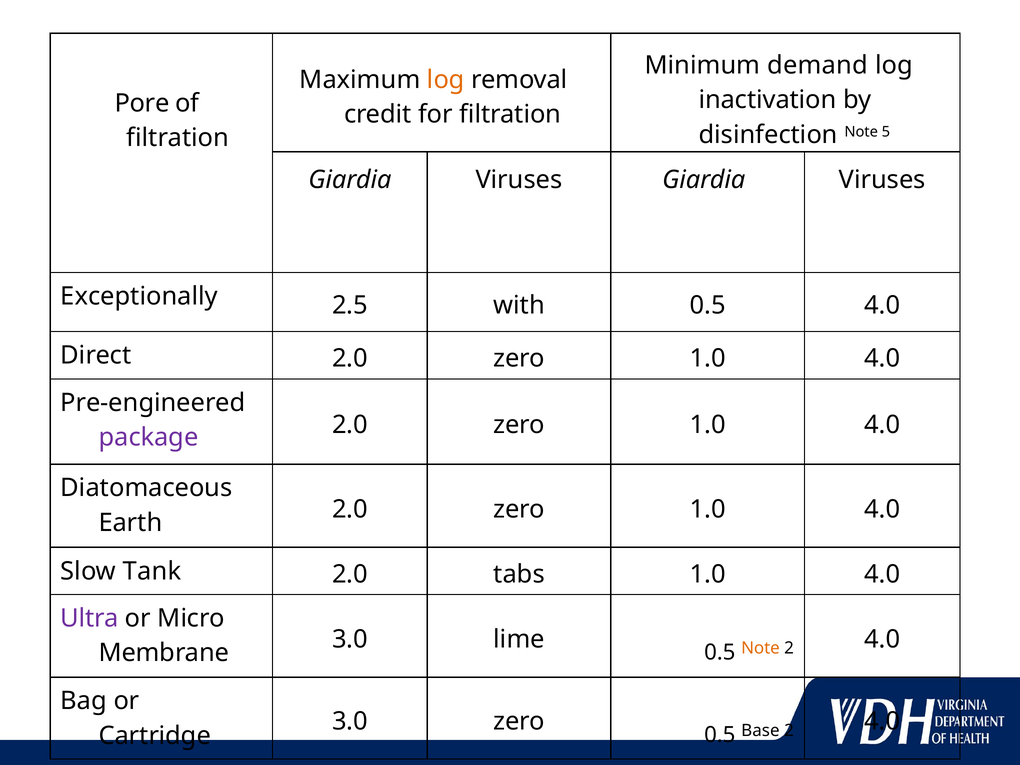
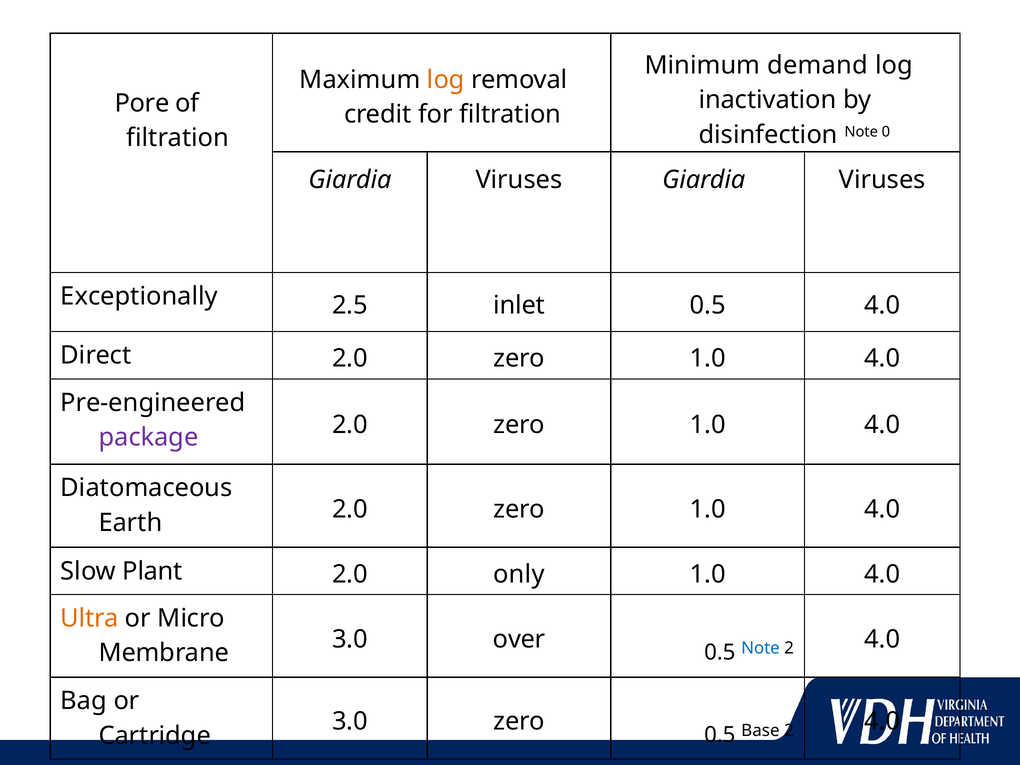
5: 5 -> 0 (886, 132)
with: with -> inlet (519, 305)
Tank: Tank -> Plant (152, 571)
tabs: tabs -> only (519, 574)
Ultra colour: purple -> orange (90, 618)
lime: lime -> over (519, 639)
Note colour: orange -> blue (760, 648)
